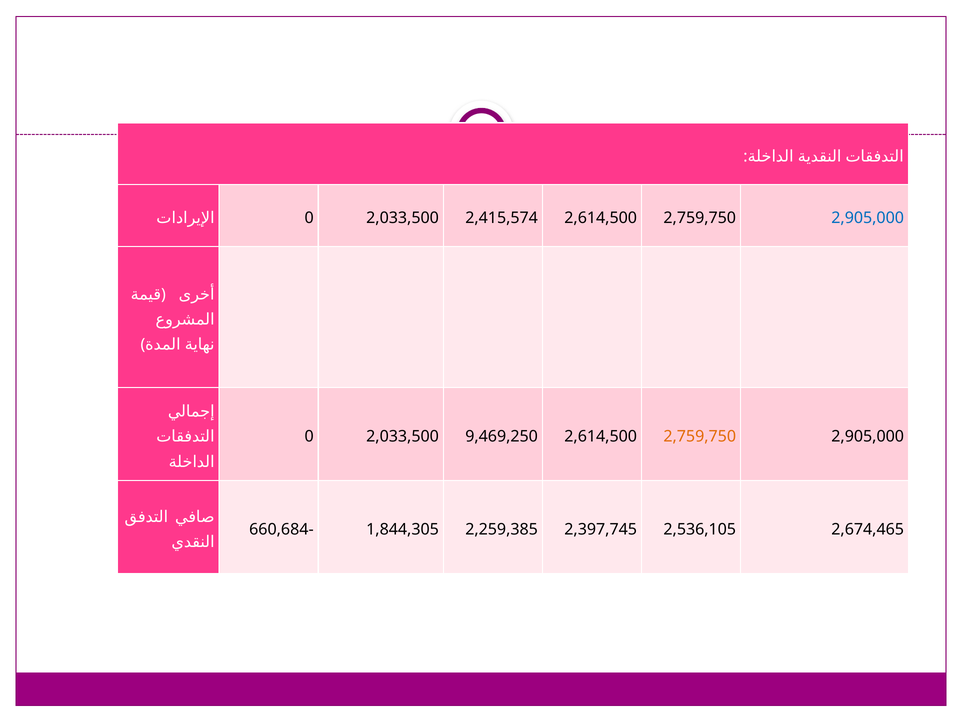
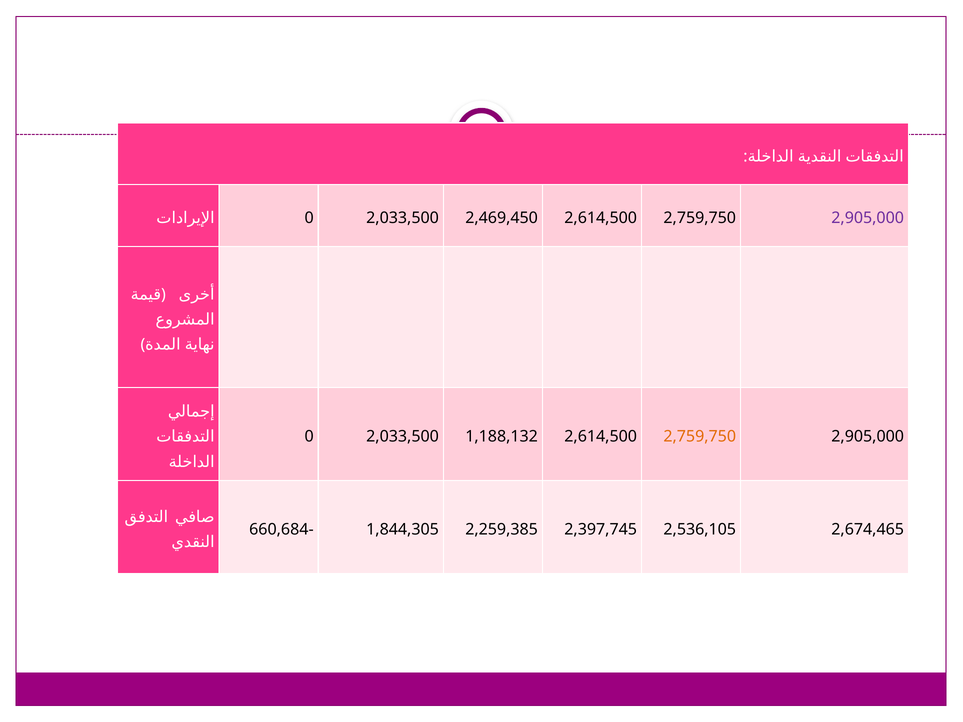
2,415,574: 2,415,574 -> 2,469,450 (502, 218)
2,905,000 colour: blue -> purple (868, 218)
9,469,250: 9,469,250 -> 1,188,132 (502, 437)
